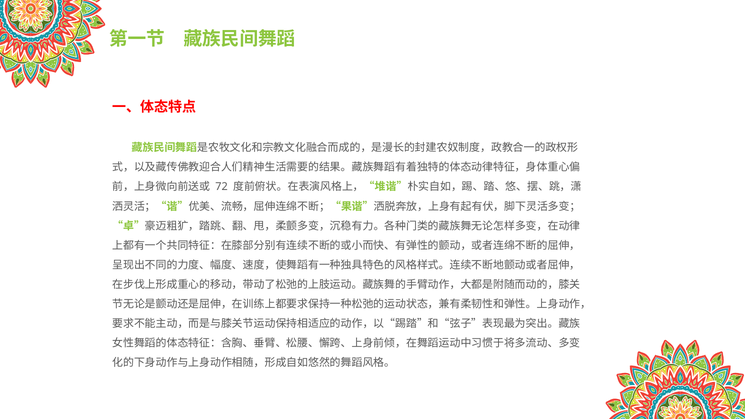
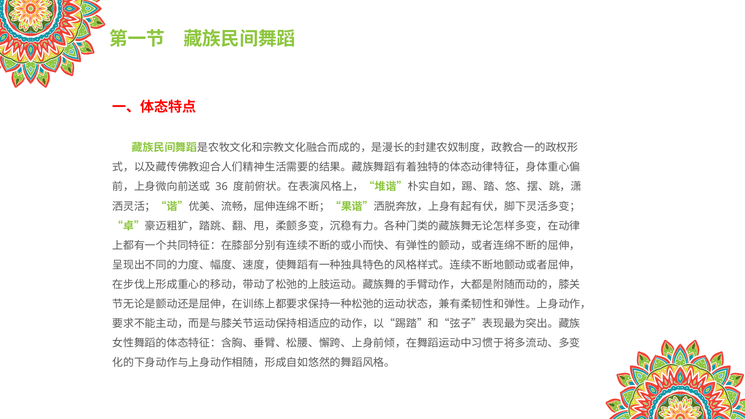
72: 72 -> 36 (222, 187)
